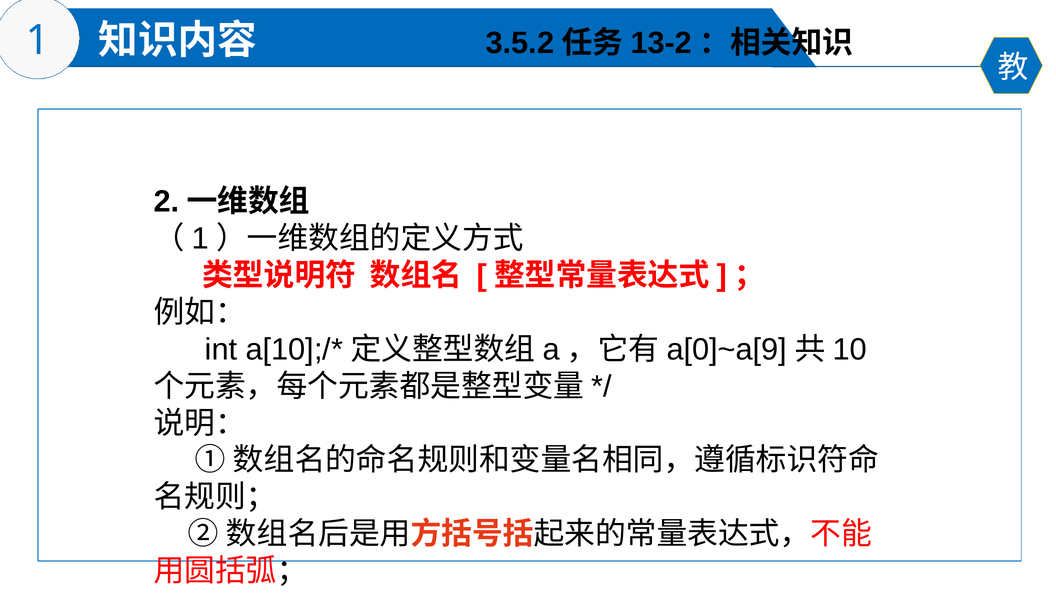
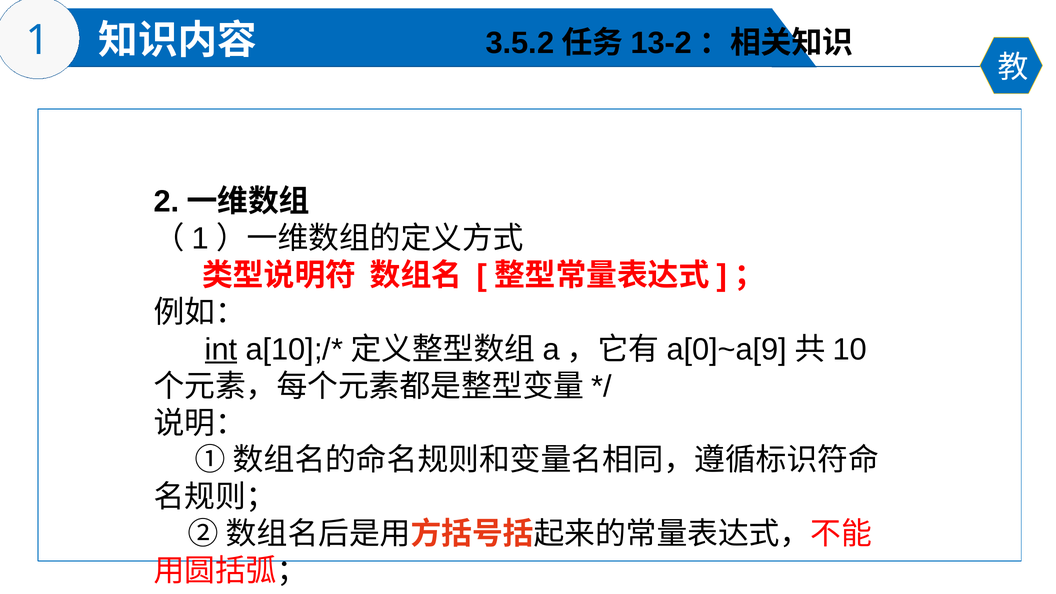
int underline: none -> present (221, 349)
